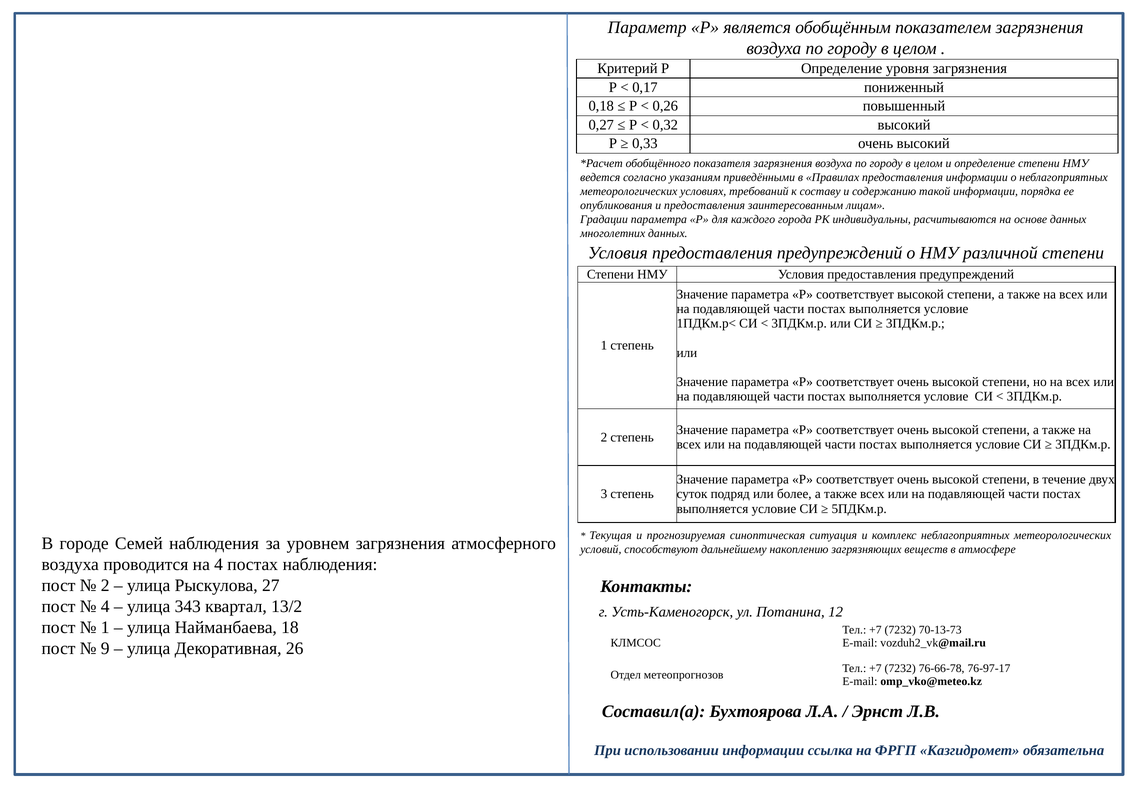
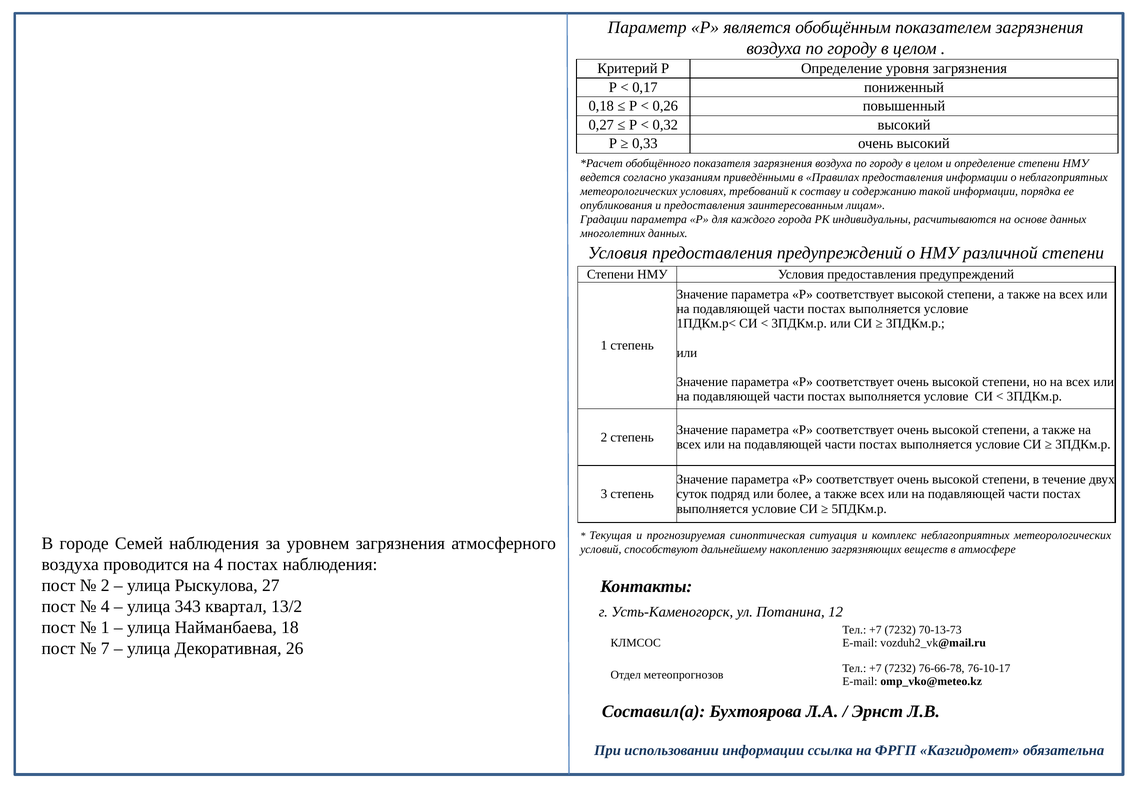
9: 9 -> 7 (105, 648)
76-97-17: 76-97-17 -> 76-10-17 (989, 668)
